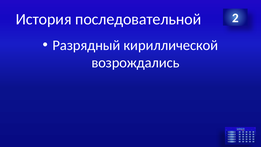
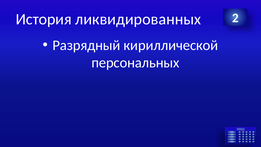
последовательной: последовательной -> ликвидированных (138, 19)
возрождались: возрождались -> персональных (135, 63)
